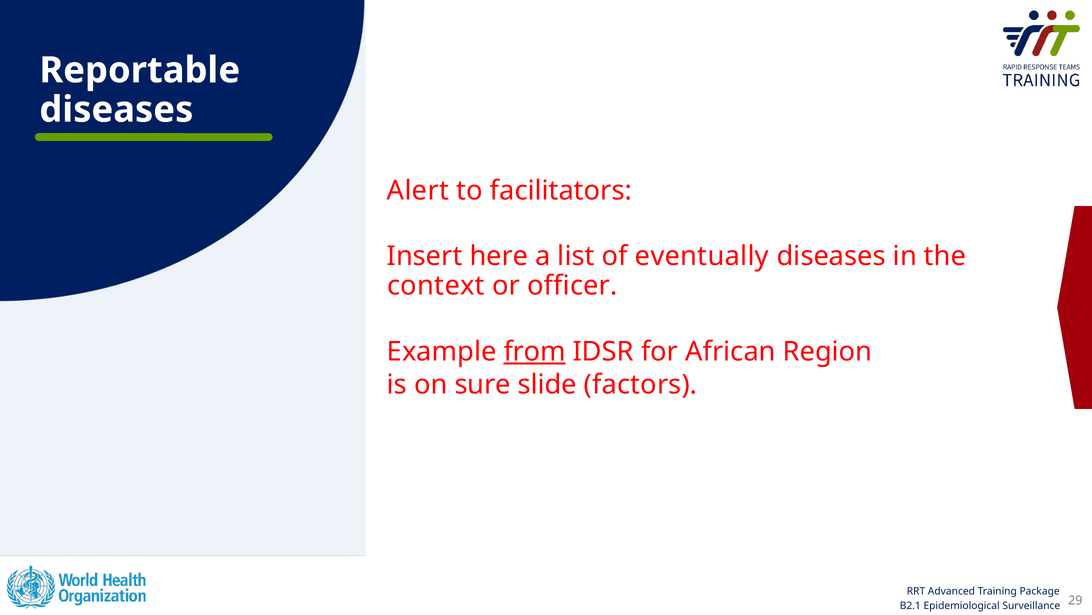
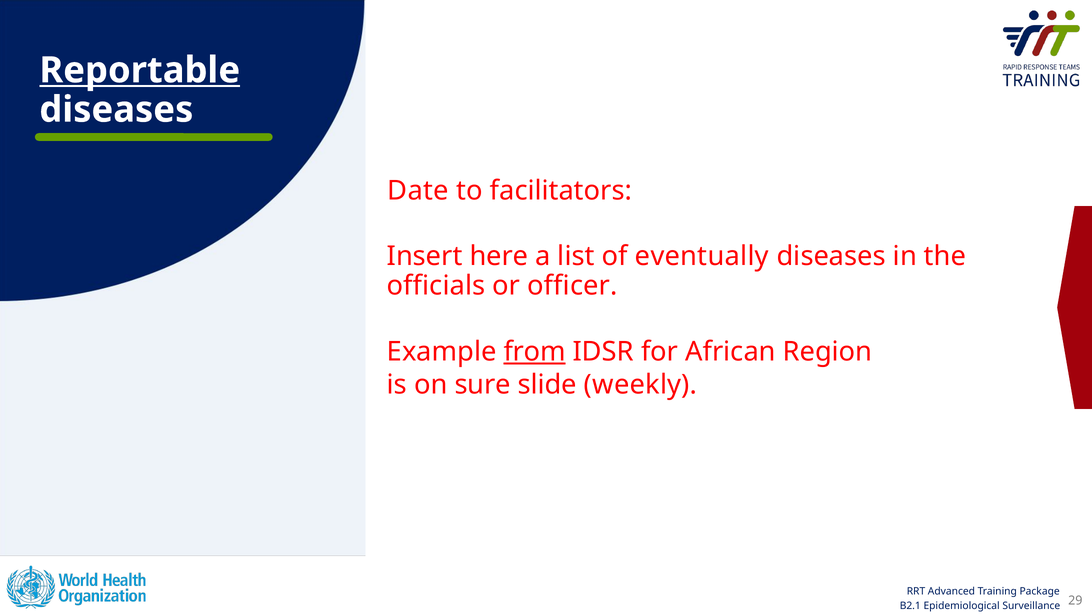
Reportable underline: none -> present (140, 70)
Alert: Alert -> Date (418, 190)
context: context -> officials (436, 286)
factors: factors -> weekly (641, 384)
